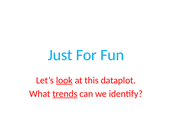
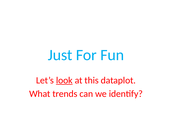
trends underline: present -> none (65, 94)
